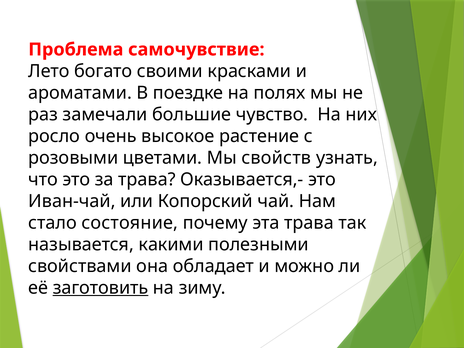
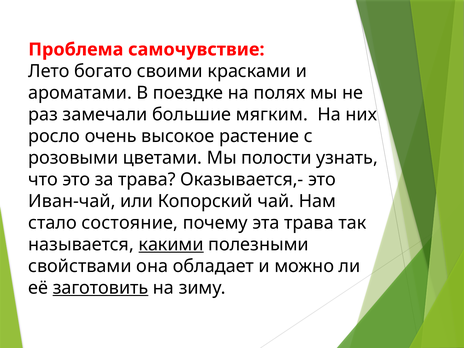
чувство: чувство -> мягким (272, 115)
свойств: свойств -> полости (276, 158)
какими underline: none -> present (171, 244)
